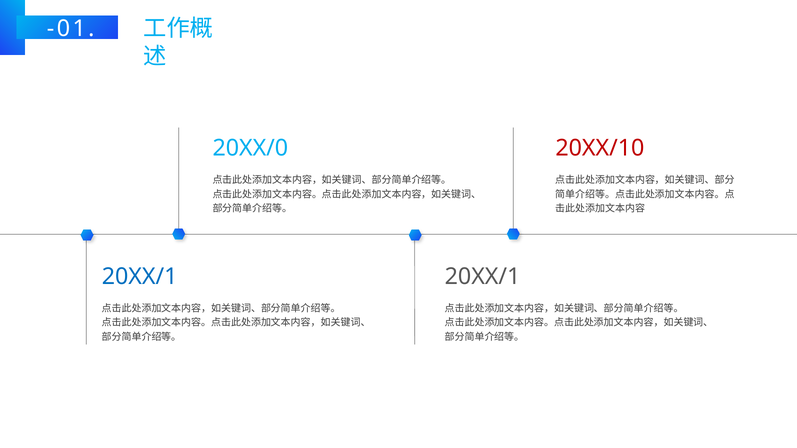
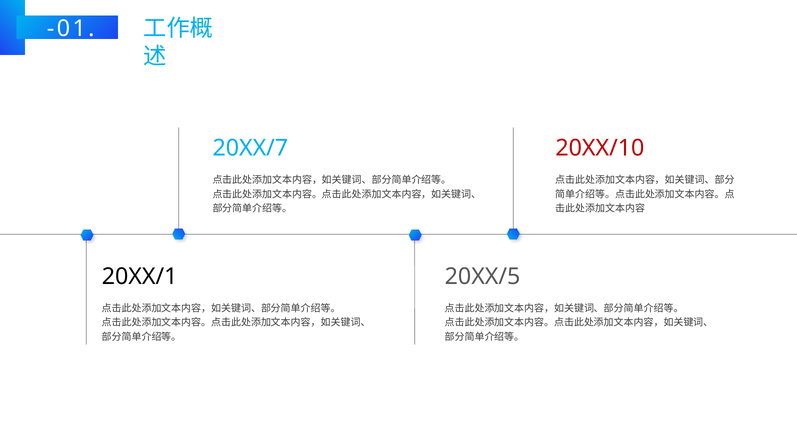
20XX/0: 20XX/0 -> 20XX/7 (250, 148)
20XX/1 colour: blue -> black (140, 277)
20XX/1: 20XX/1 -> 20XX/5 (483, 277)
